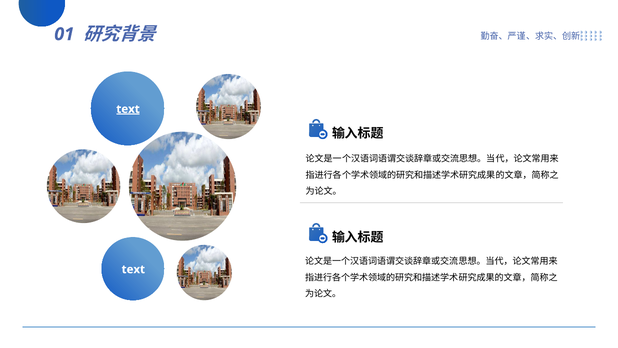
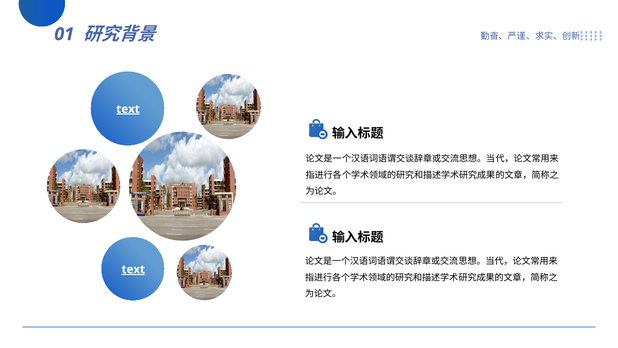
text underline: none -> present (133, 269)
